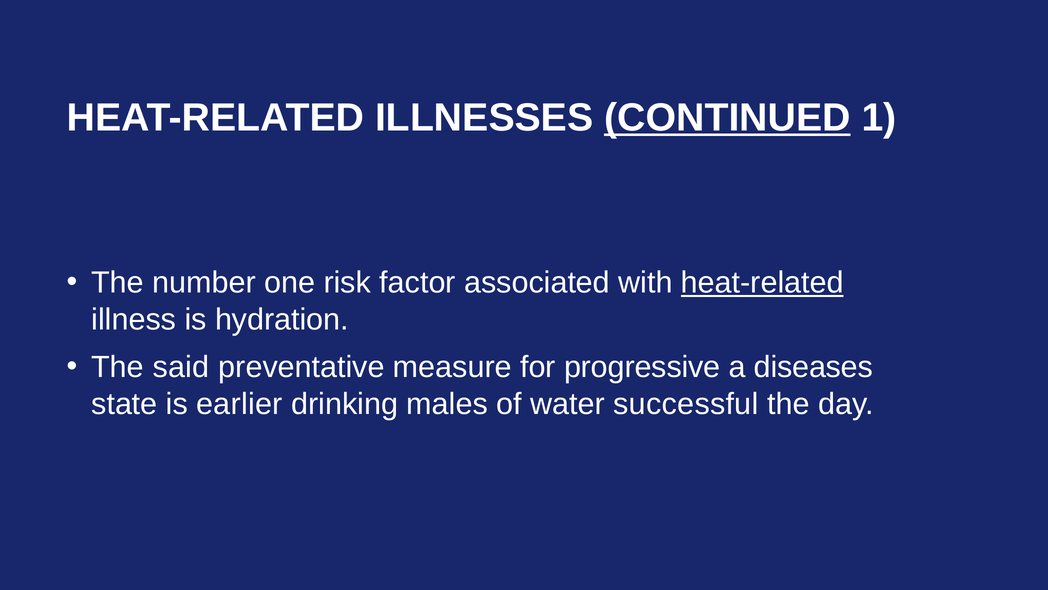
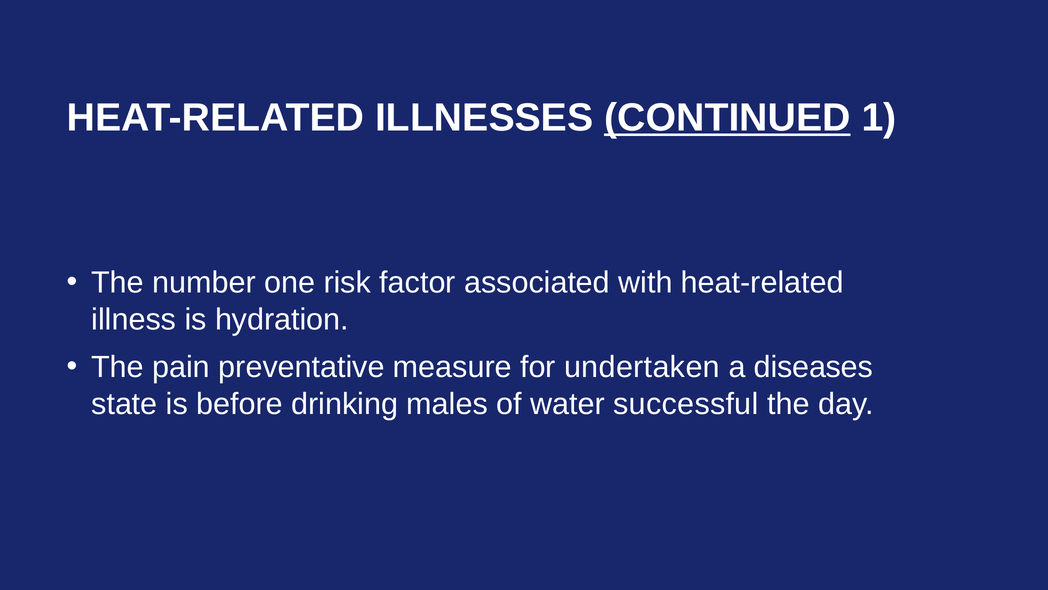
heat-related underline: present -> none (762, 283)
said: said -> pain (181, 367)
progressive: progressive -> undertaken (642, 367)
earlier: earlier -> before (240, 404)
